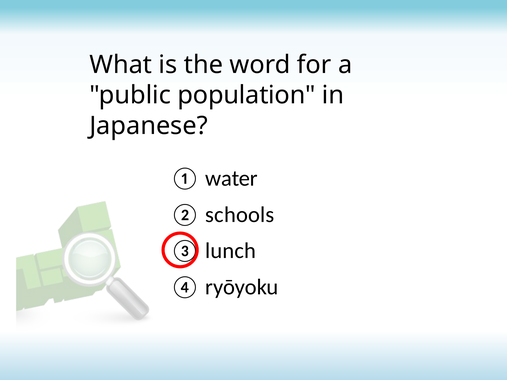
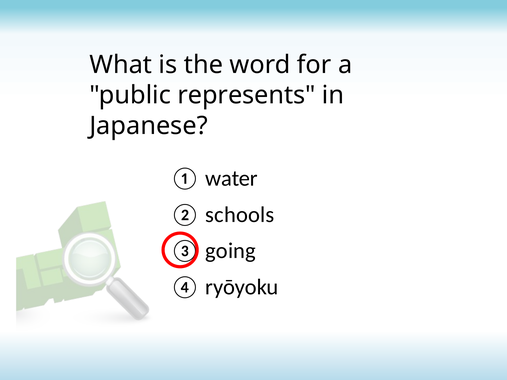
population: population -> represents (247, 95)
lunch: lunch -> going (231, 251)
